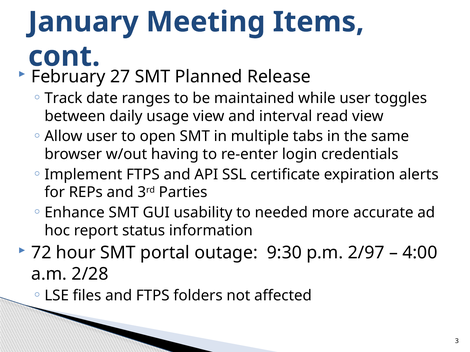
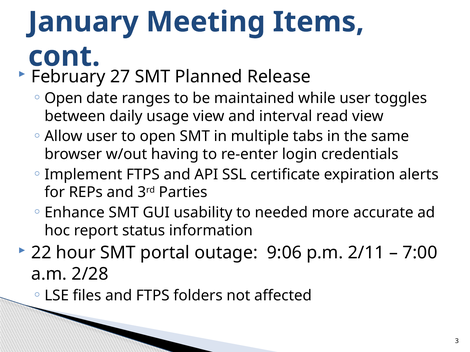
Track: Track -> Open (63, 98)
72: 72 -> 22 (41, 253)
9:30: 9:30 -> 9:06 (284, 253)
2/97: 2/97 -> 2/11 (366, 253)
4:00: 4:00 -> 7:00 (420, 253)
